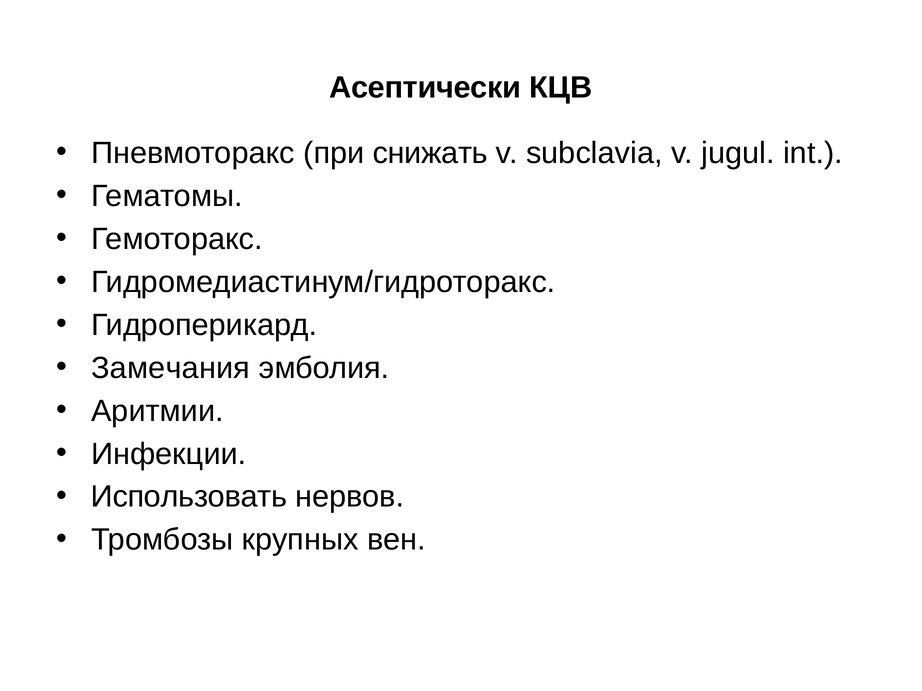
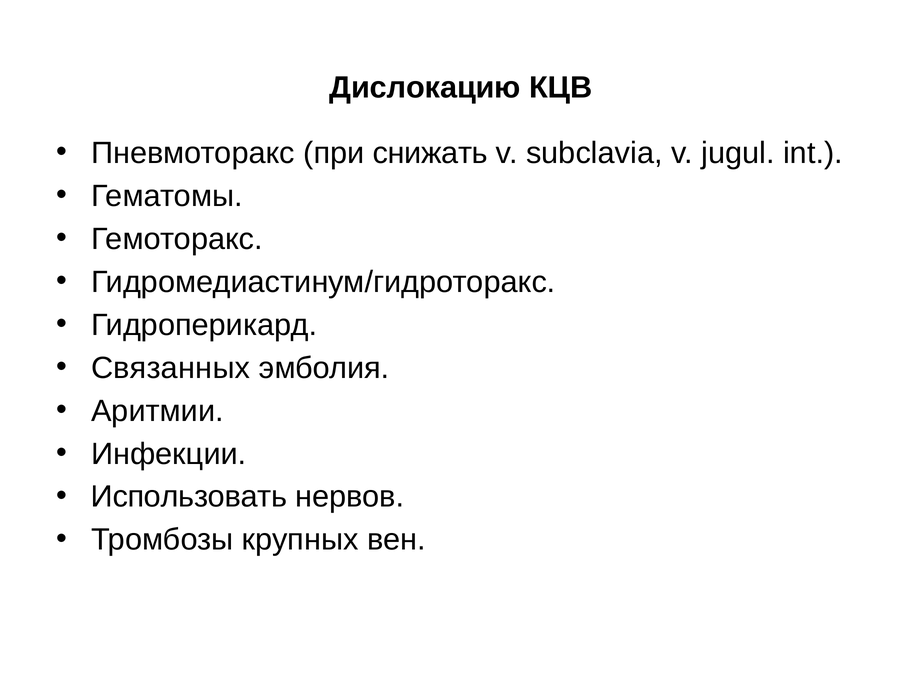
Асептически: Асептически -> Дислокацию (425, 87)
Замечания: Замечания -> Связанных (171, 368)
